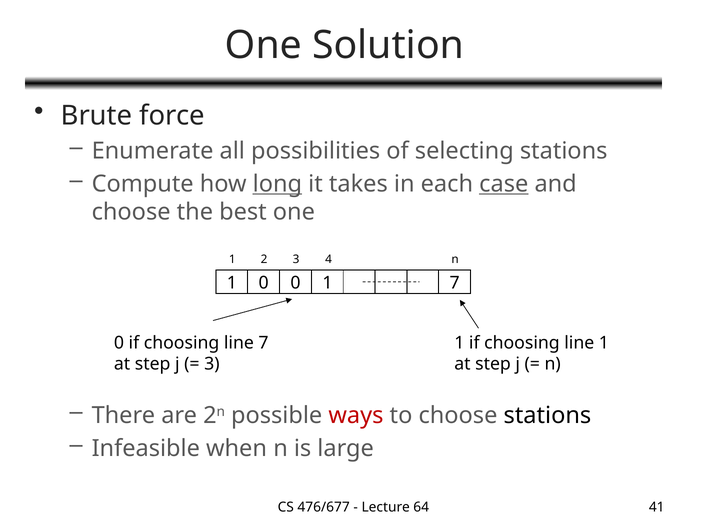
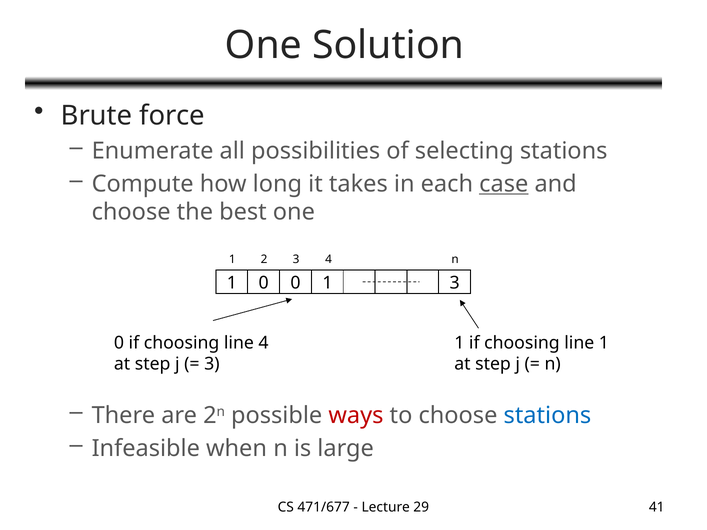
long underline: present -> none (277, 184)
1 7: 7 -> 3 (455, 283)
line 7: 7 -> 4 (264, 343)
stations colour: black -> blue (547, 416)
476/677: 476/677 -> 471/677 (324, 507)
64: 64 -> 29 (421, 507)
